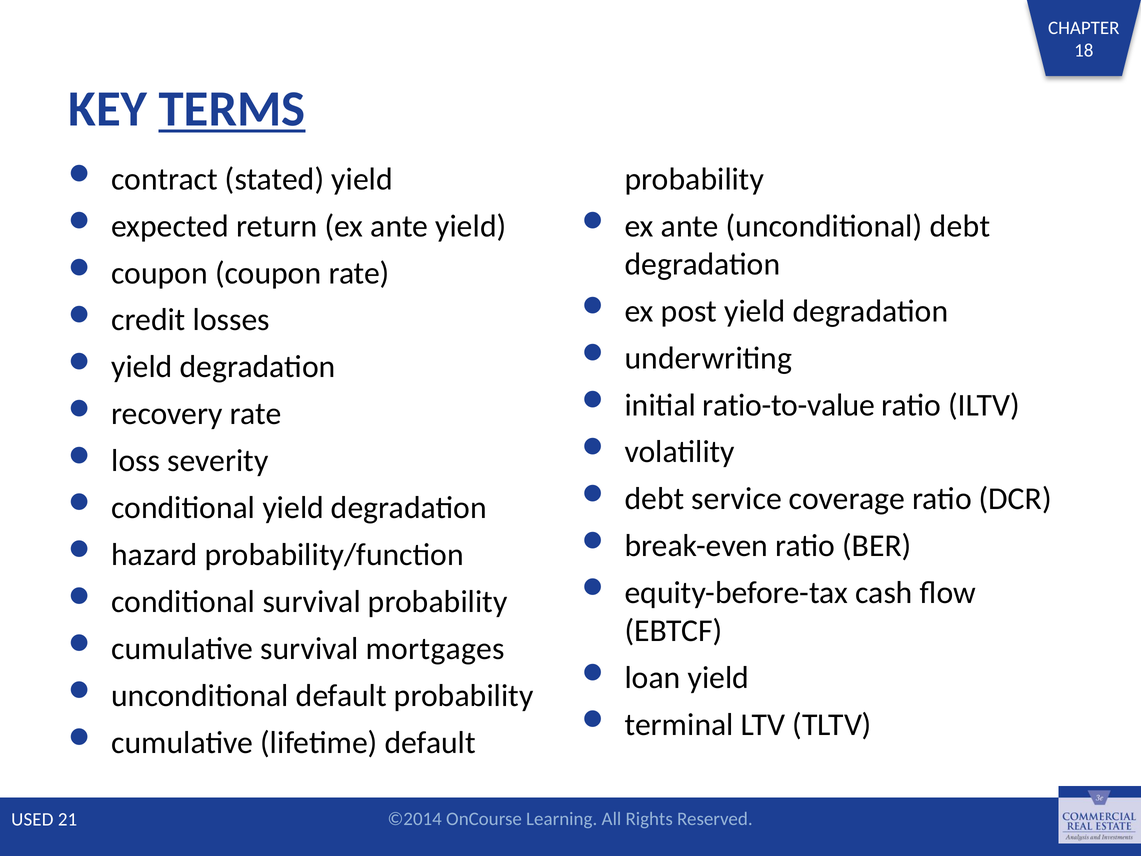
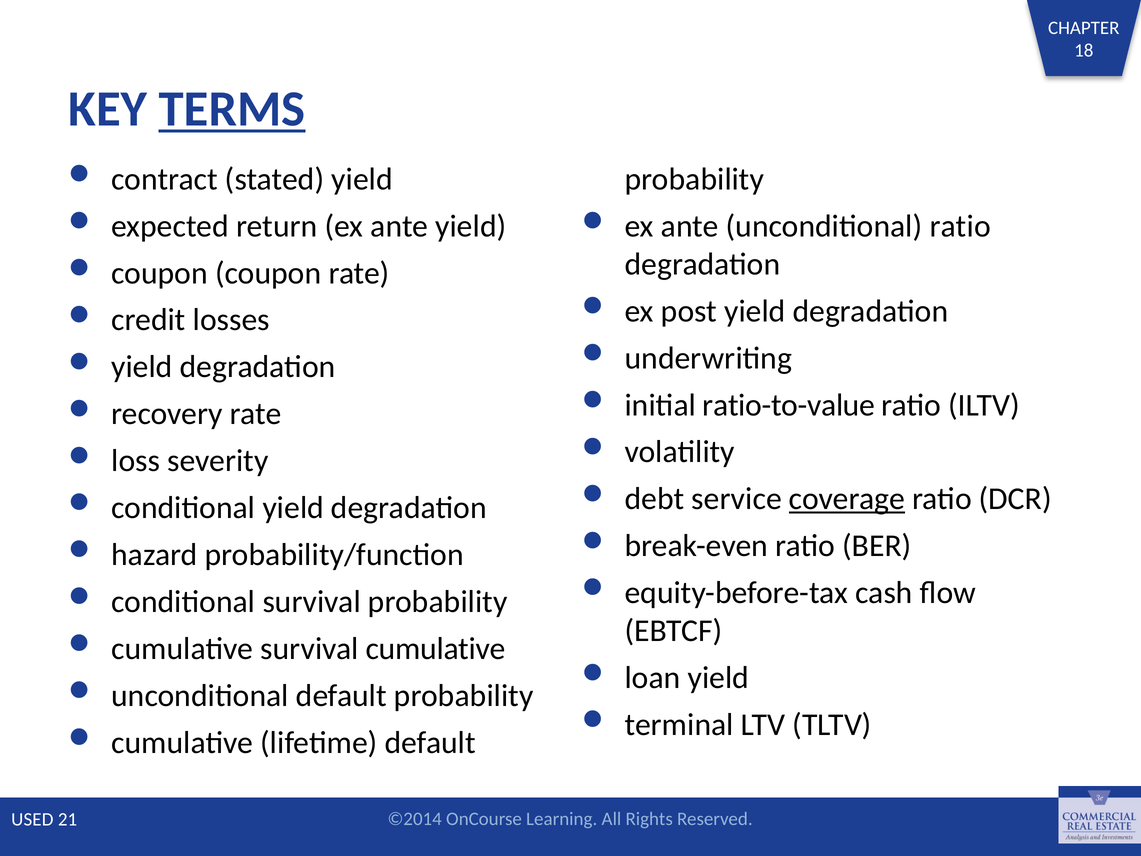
unconditional debt: debt -> ratio (960, 226)
coverage underline: none -> present (847, 499)
survival mortgages: mortgages -> cumulative (436, 649)
